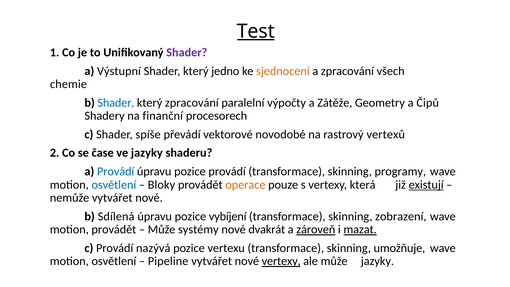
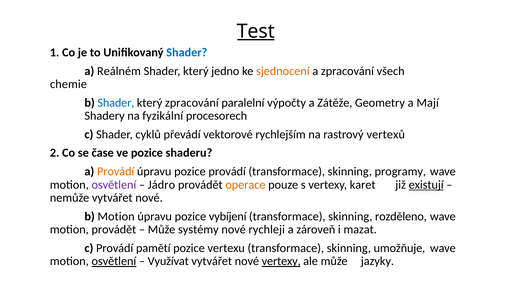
Shader colour: purple -> blue (187, 52)
Výstupní: Výstupní -> Reálném (119, 71)
Čipů: Čipů -> Mají (428, 103)
finanční: finanční -> fyzikální (163, 116)
spíše: spíše -> cyklů (148, 134)
novodobé: novodobé -> rychlejším (281, 134)
ve jazyky: jazyky -> pozice (147, 153)
Provádí colour: blue -> orange (116, 171)
osvětlení colour: blue -> purple (114, 185)
Bloky: Bloky -> Jádro (161, 185)
která: která -> karet (363, 185)
b Sdílená: Sdílená -> Motion (116, 216)
zobrazení: zobrazení -> rozděleno (401, 216)
dvakrát: dvakrát -> rychleji (267, 229)
zároveň underline: present -> none (316, 229)
mazat underline: present -> none (360, 229)
nazývá: nazývá -> pamětí (153, 248)
osvětlení underline: none -> present (114, 261)
Pipeline: Pipeline -> Využívat (168, 261)
